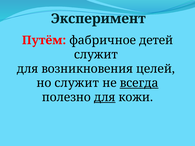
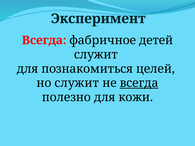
Путём: Путём -> Всегда (44, 40)
возникновения: возникновения -> познакомиться (87, 69)
для underline: present -> none (105, 98)
